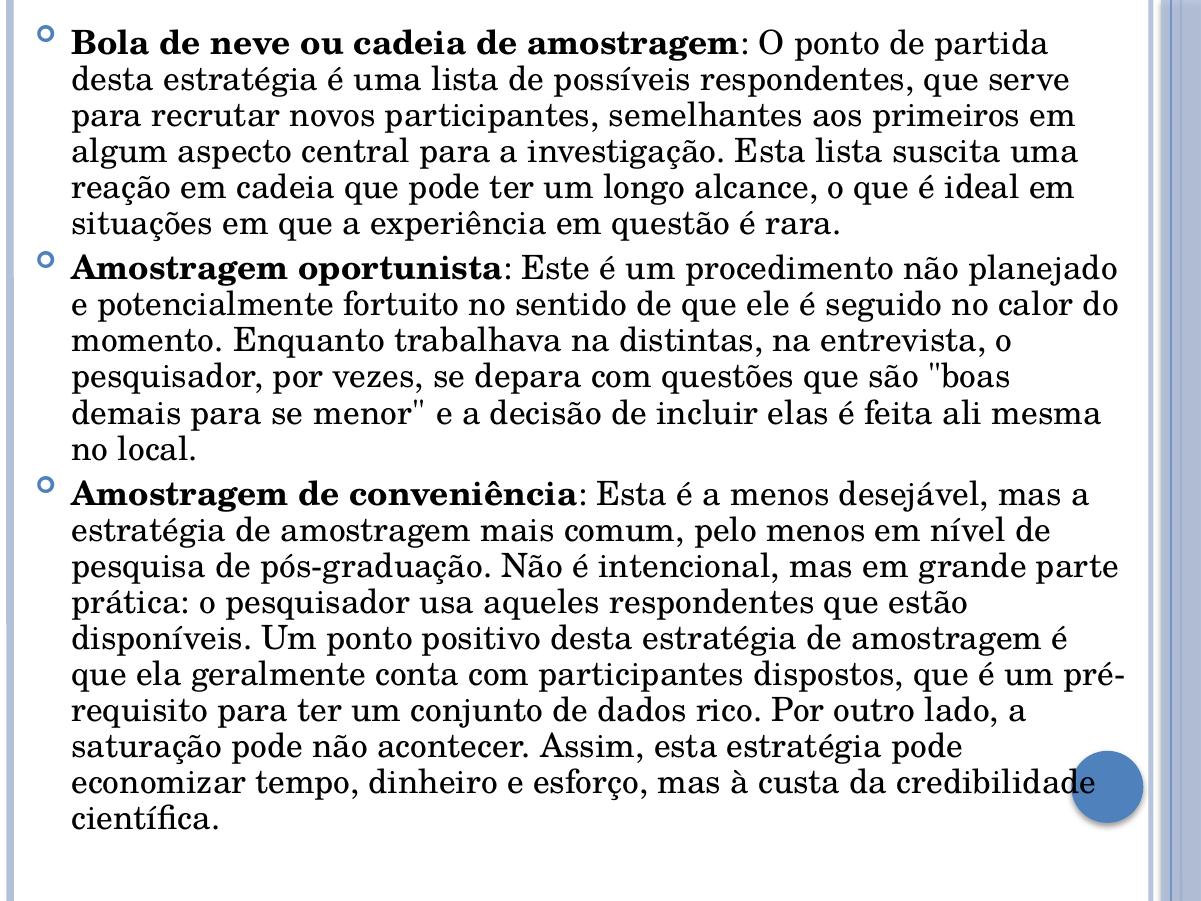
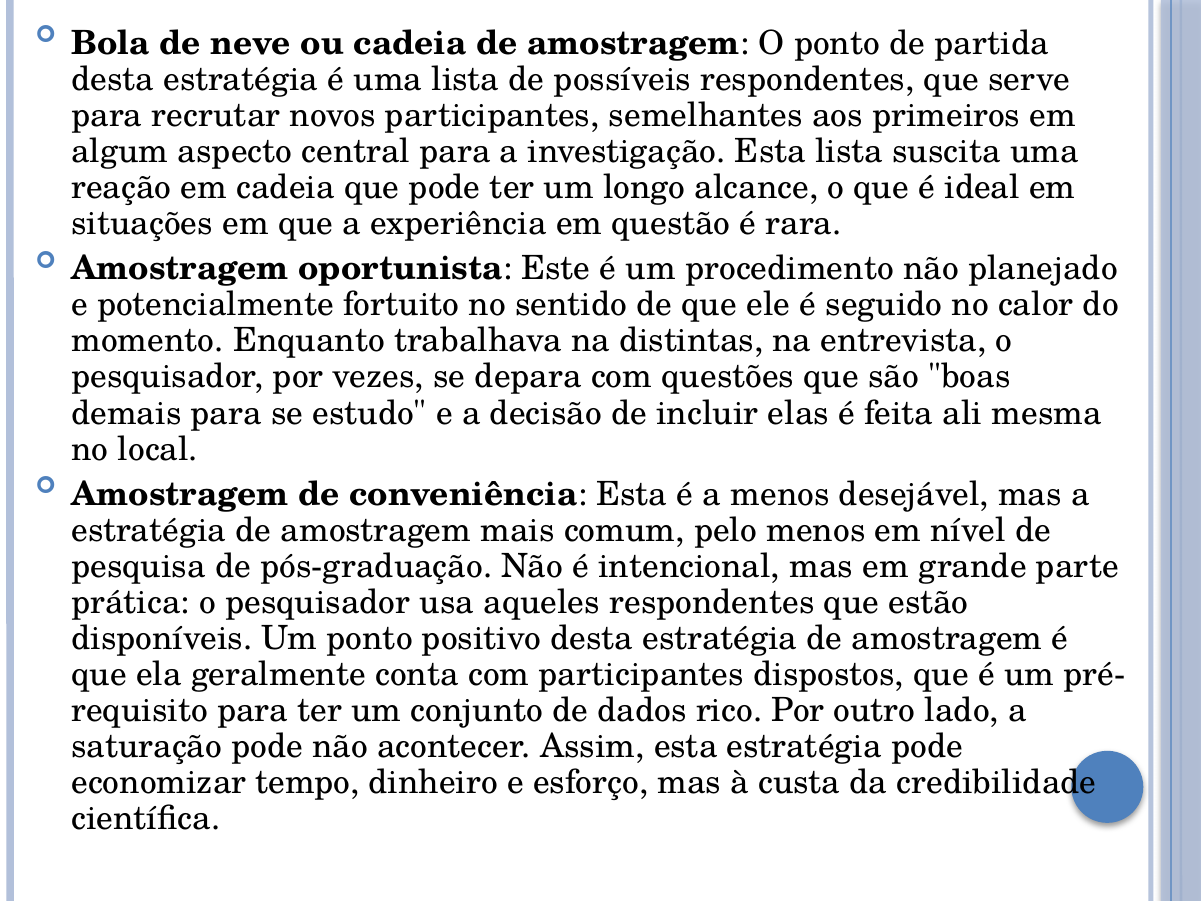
menor: menor -> estudo (370, 413)
